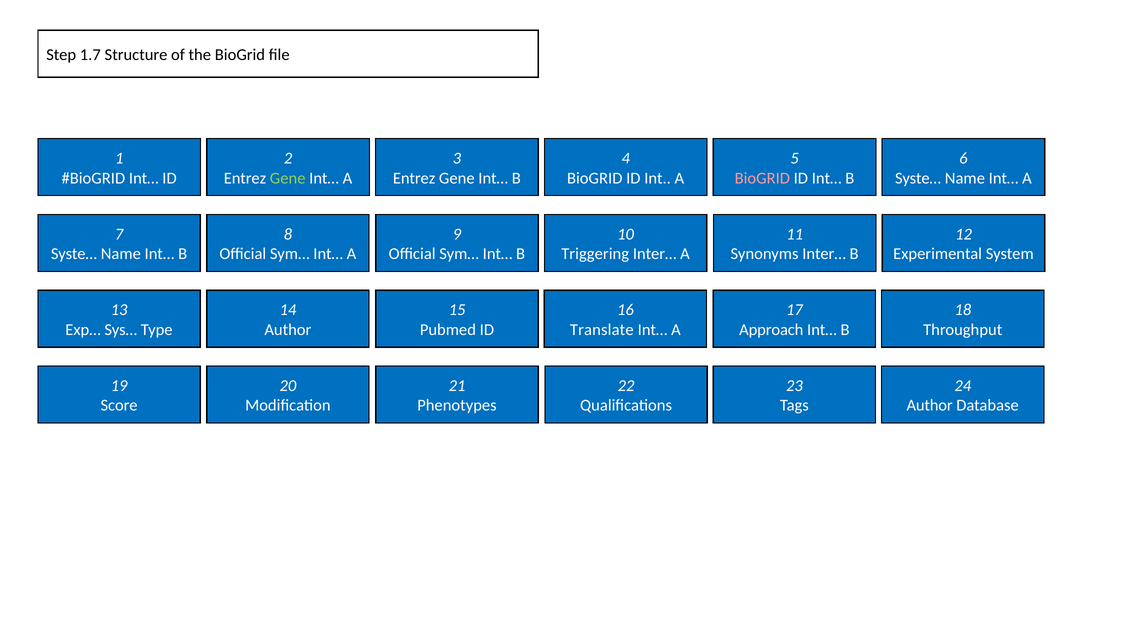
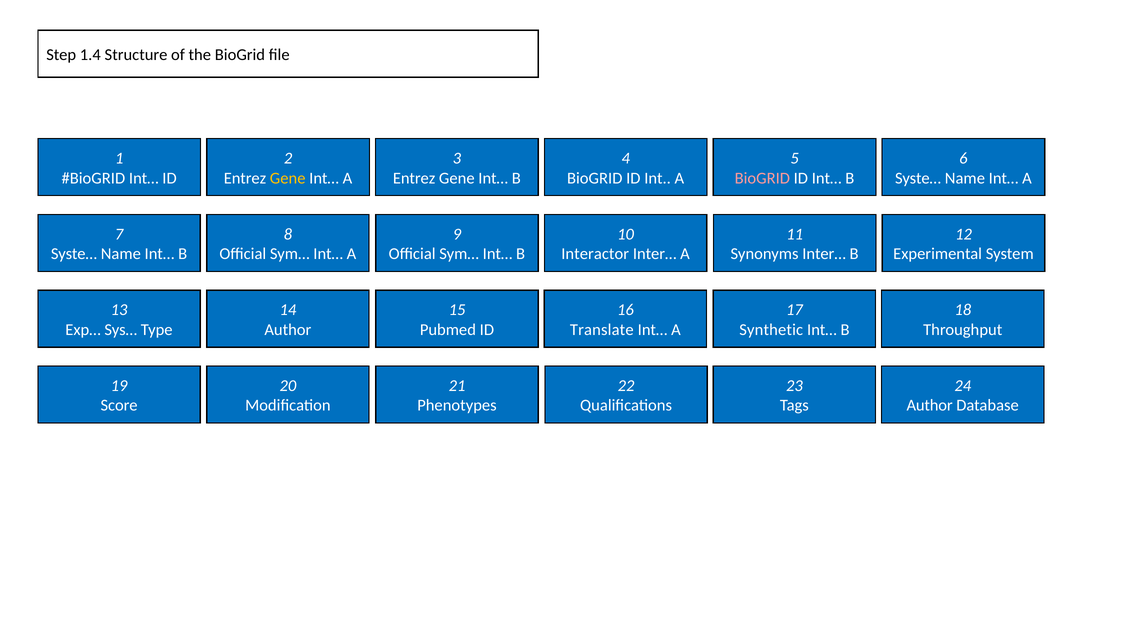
1.7: 1.7 -> 1.4 (90, 55)
Gene colour: light green -> yellow (288, 178)
Triggering: Triggering -> Interactor (595, 254)
Approach: Approach -> Synthetic (771, 330)
